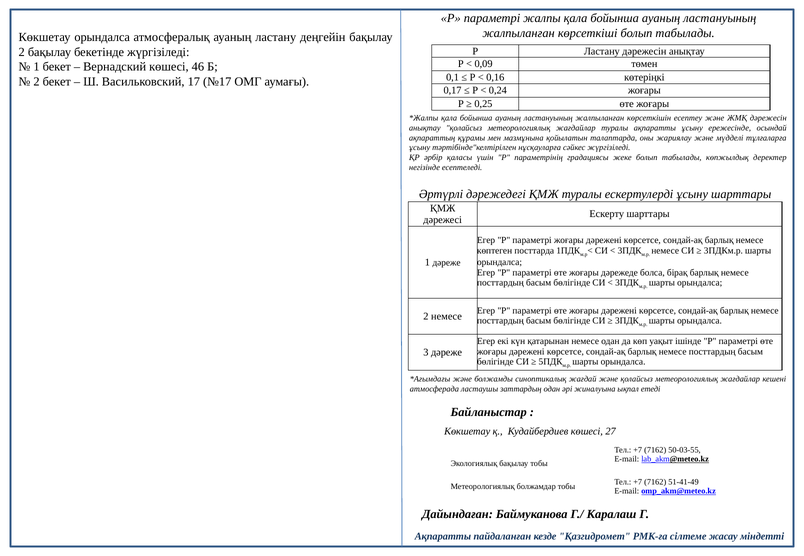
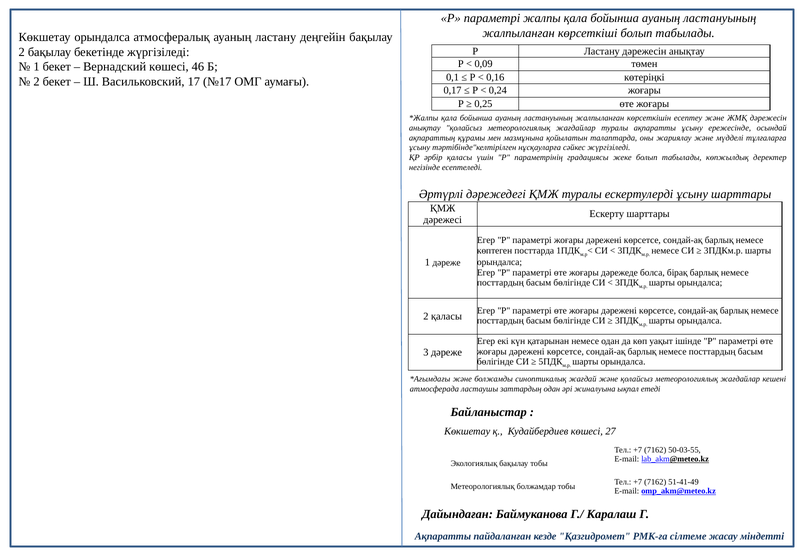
2 немесе: немесе -> қаласы (446, 317)
